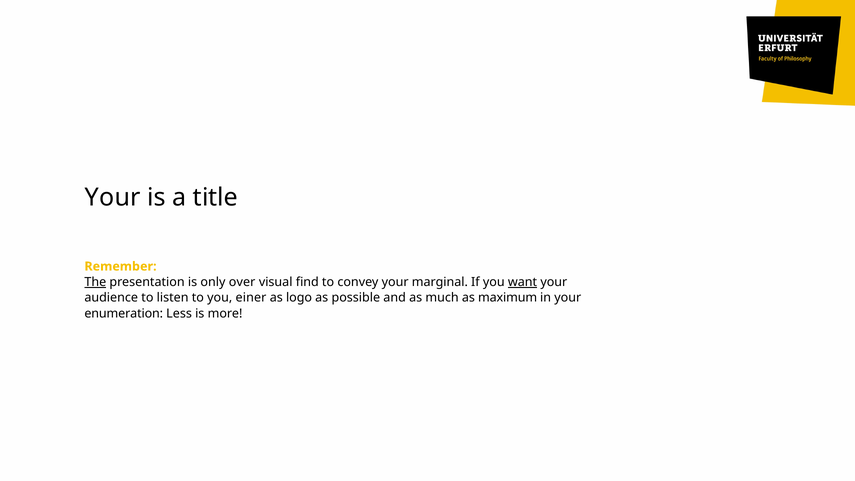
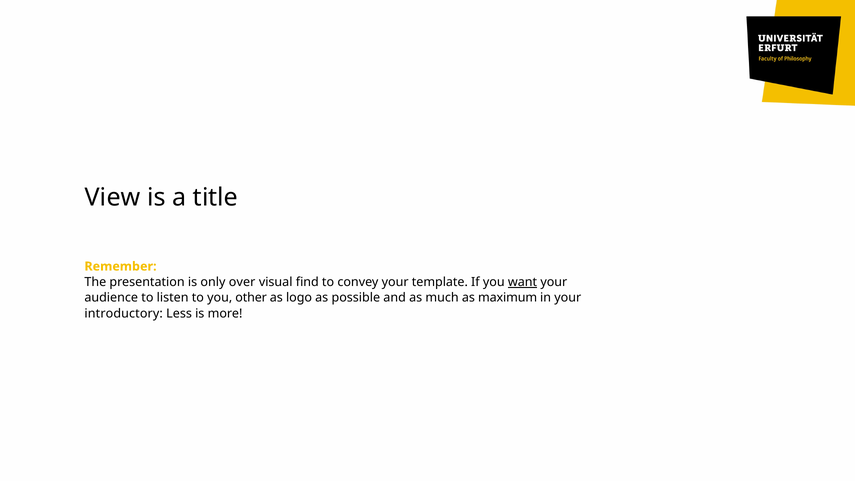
Your: Your -> View (113, 198)
The underline: present -> none (95, 282)
marginal: marginal -> template (440, 282)
einer: einer -> other (251, 298)
enumeration: enumeration -> introductory (124, 313)
